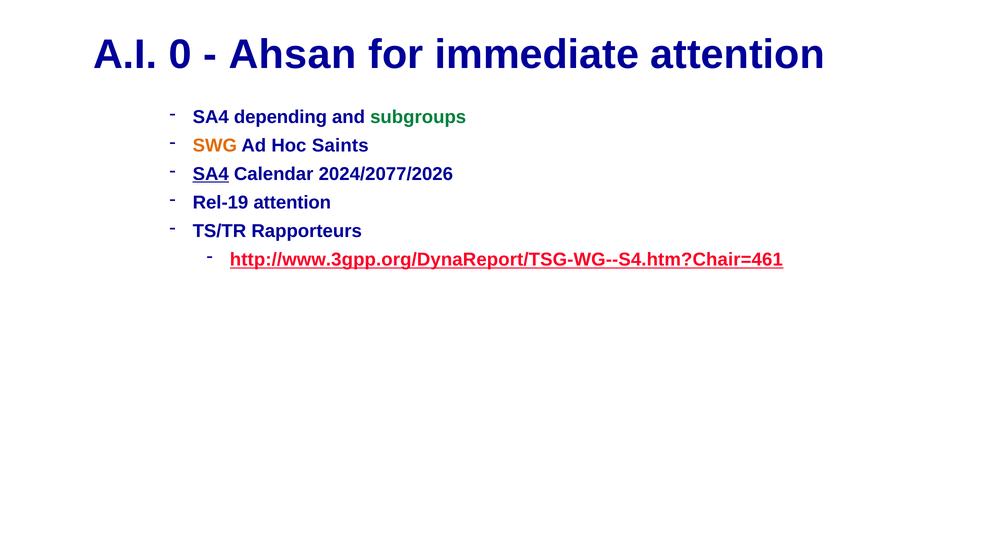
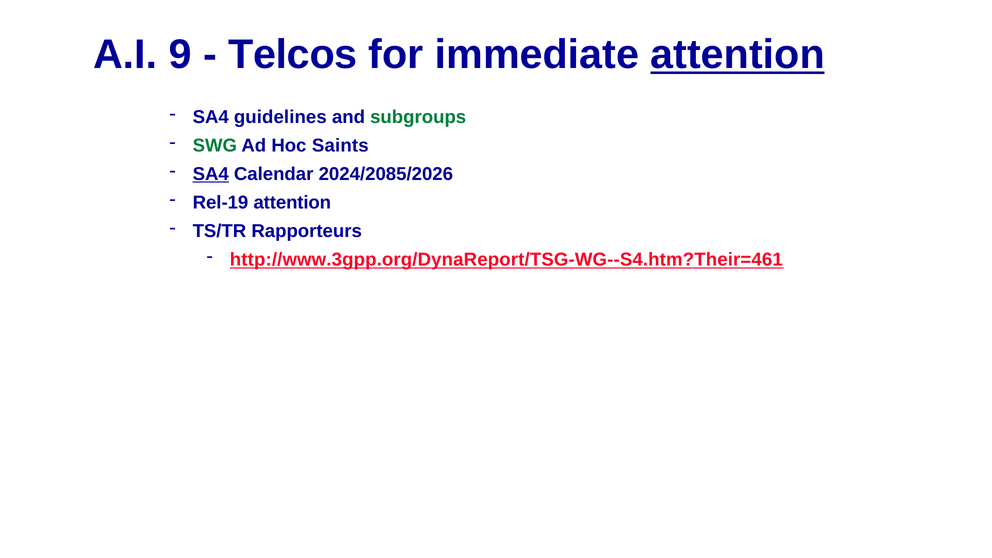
0: 0 -> 9 (180, 55)
Ahsan: Ahsan -> Telcos (293, 55)
attention underline: none -> present (738, 55)
depending: depending -> guidelines (280, 117)
SWG colour: orange -> green (215, 146)
2024/2077/2026: 2024/2077/2026 -> 2024/2085/2026 (386, 174)
http://www.3gpp.org/DynaReport/TSG-WG--S4.htm?Chair=461: http://www.3gpp.org/DynaReport/TSG-WG--S4.htm?Chair=461 -> http://www.3gpp.org/DynaReport/TSG-WG--S4.htm?Their=461 (506, 260)
